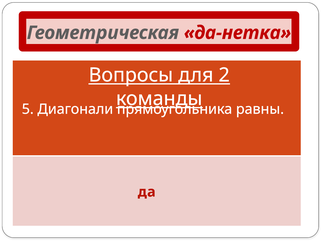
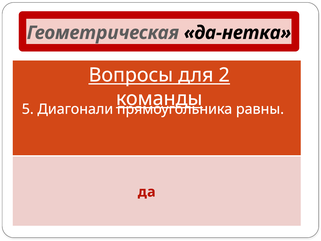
да-нетка colour: red -> black (238, 33)
